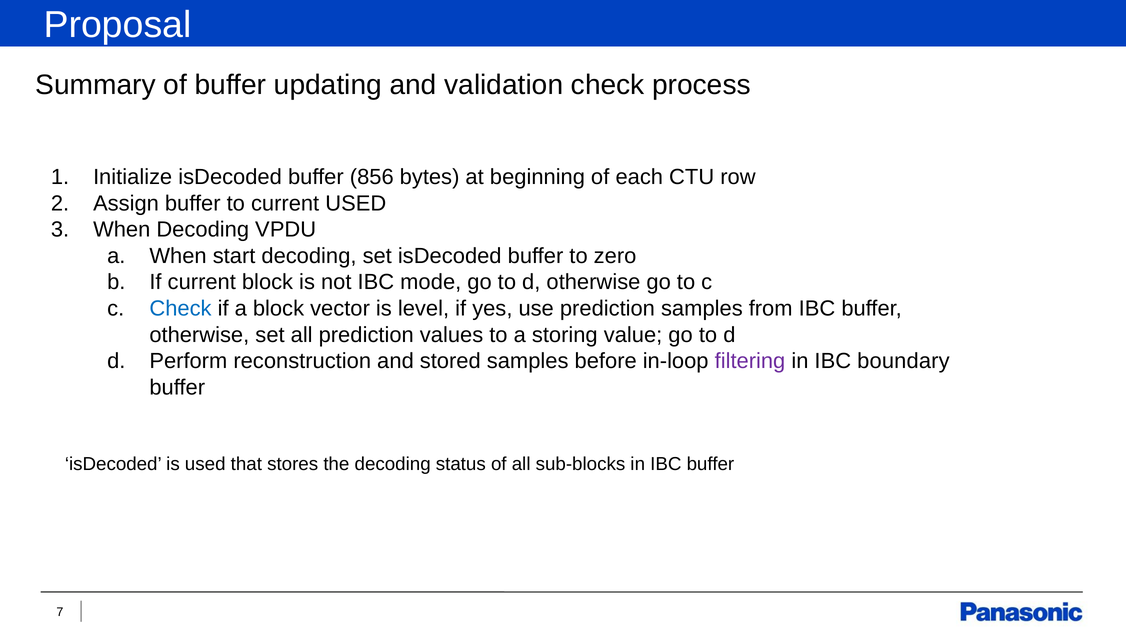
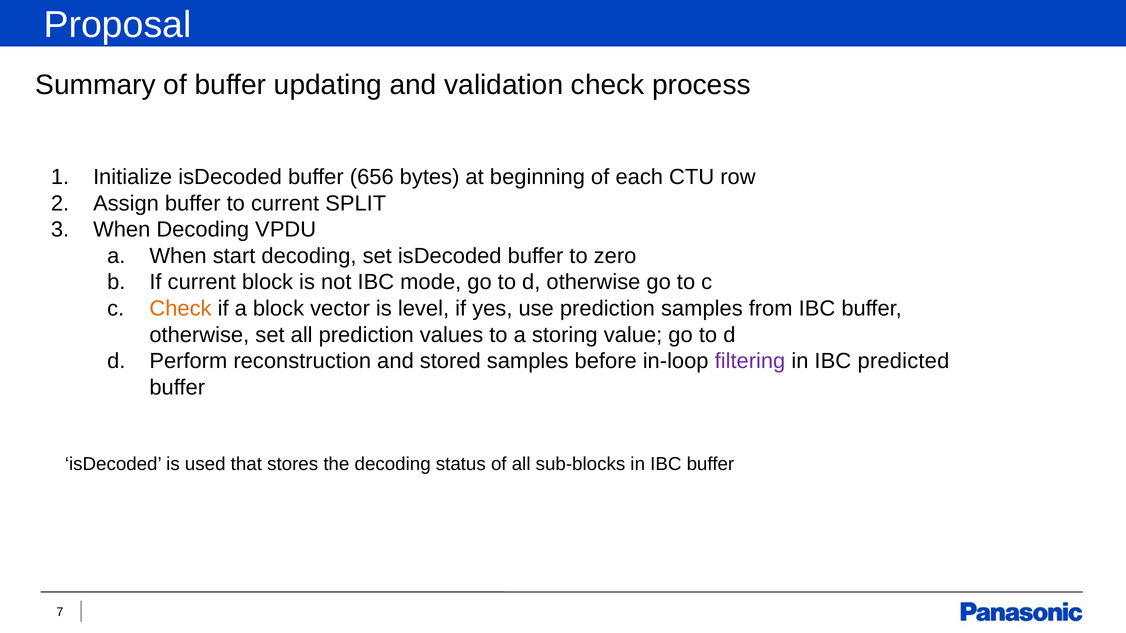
856: 856 -> 656 (372, 177)
current USED: USED -> SPLIT (356, 204)
Check colour: blue -> orange (181, 309)
boundary: boundary -> predicted (903, 361)
